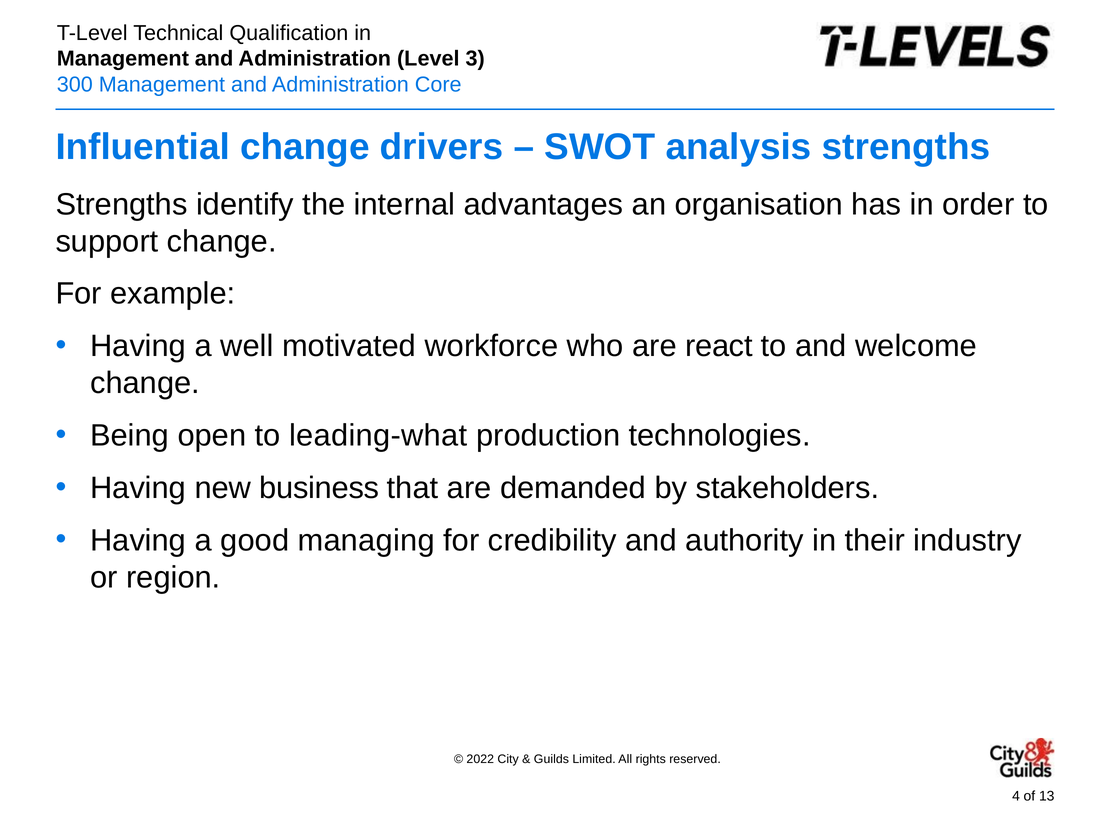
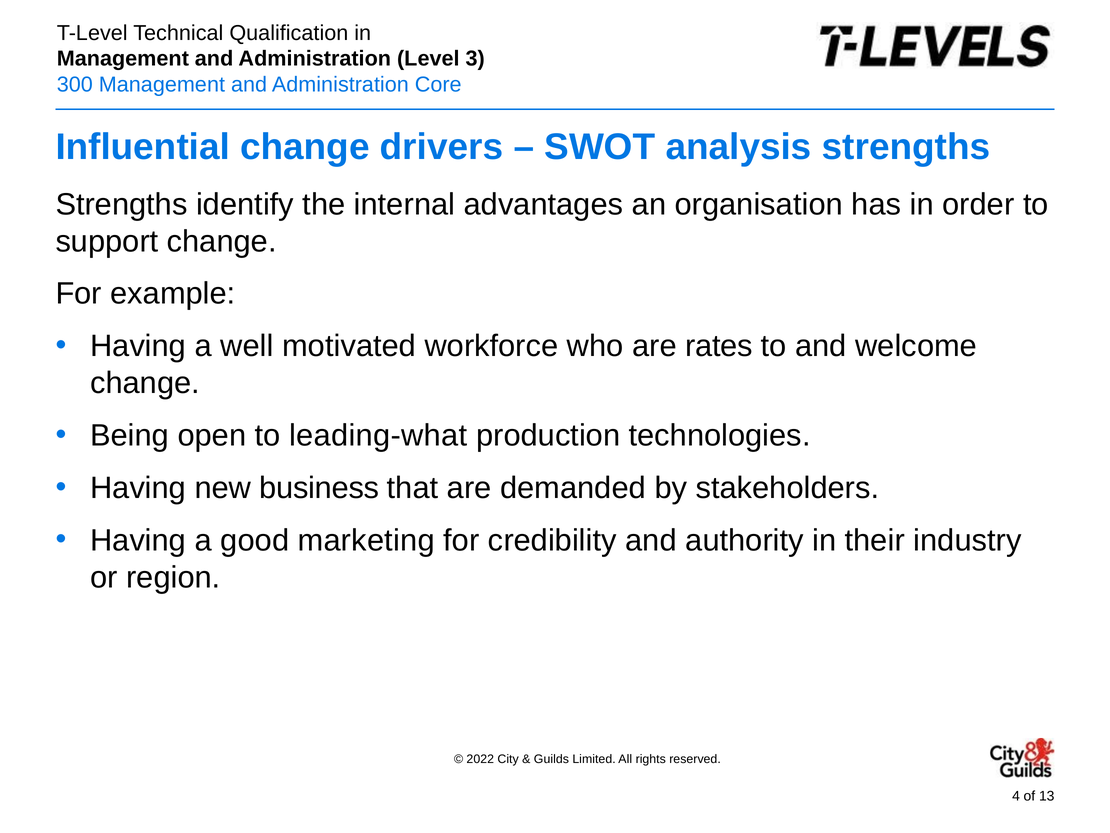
react: react -> rates (719, 346)
managing: managing -> marketing (366, 540)
